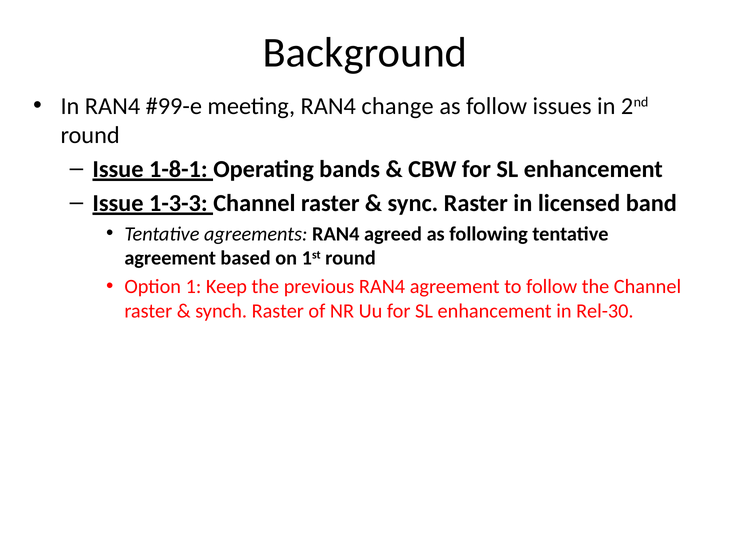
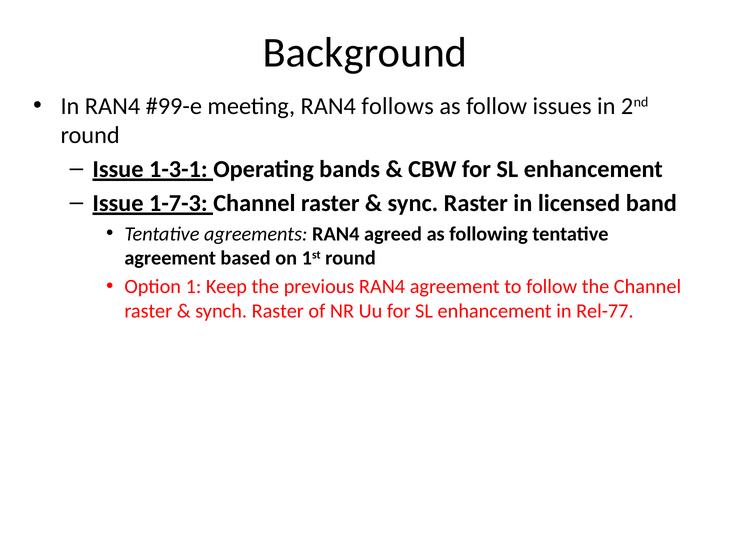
change: change -> follows (398, 106)
1-8-1: 1-8-1 -> 1-3-1 (178, 169)
1-3-3: 1-3-3 -> 1-7-3 (178, 203)
Rel-30: Rel-30 -> Rel-77 (605, 311)
